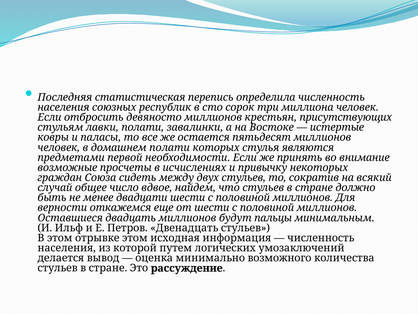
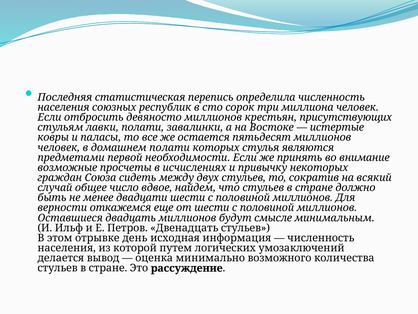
пальцы: пальцы -> смысле (273, 218)
отрывке этом: этом -> день (135, 238)
